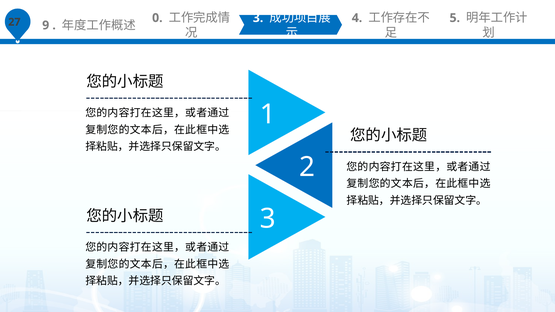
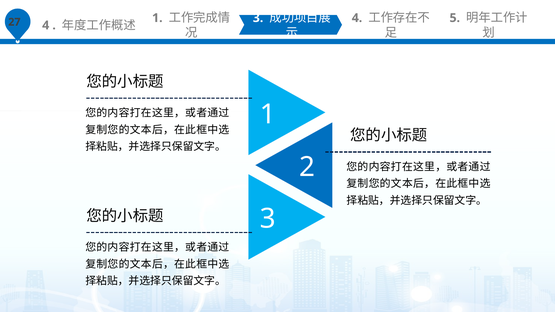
9: 9 -> 4 (46, 25)
0: 0 -> 1 (157, 18)
